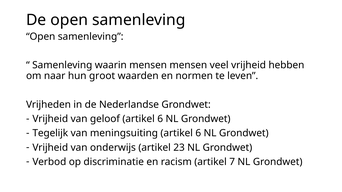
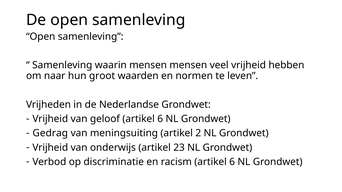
Tegelijk: Tegelijk -> Gedrag (50, 133)
meningsuiting artikel 6: 6 -> 2 (198, 133)
racism artikel 7: 7 -> 6 (232, 162)
